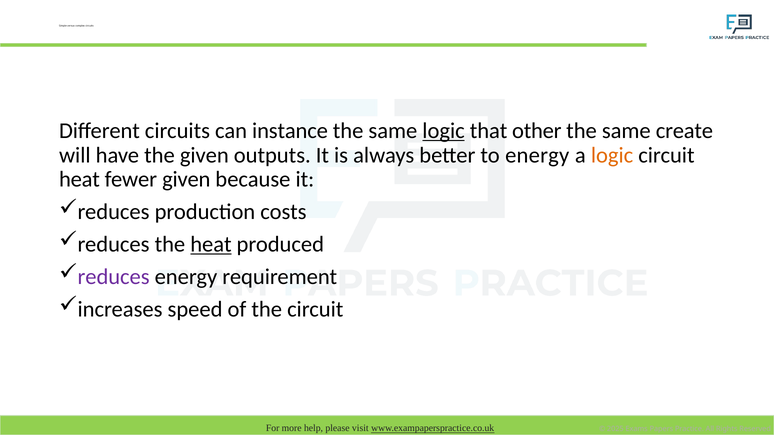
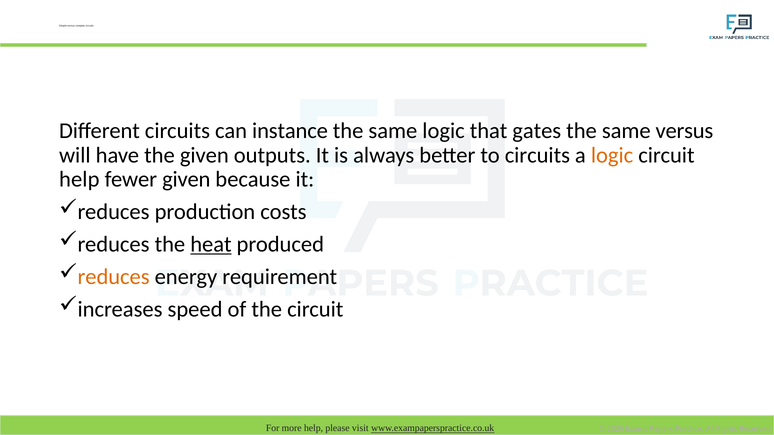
logic underline: present -> none (444, 131)
other: other -> gates (537, 131)
same create: create -> versus (684, 131)
to energy: energy -> circuits (537, 155)
heat: heat -> help (79, 180)
reduces colour: purple -> orange (114, 277)
